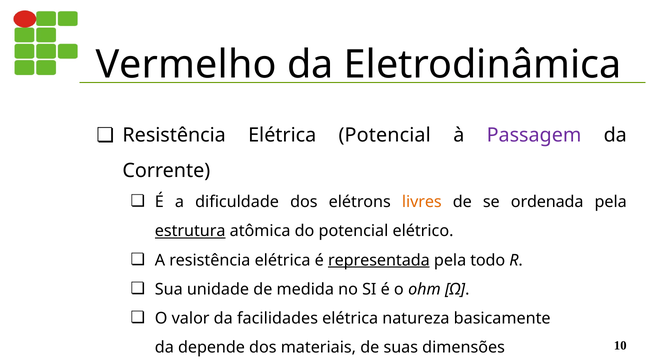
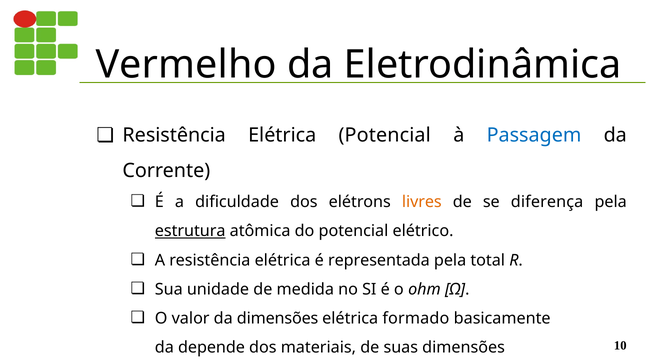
Passagem colour: purple -> blue (534, 135)
ordenada: ordenada -> diferença (547, 202)
representada underline: present -> none (379, 260)
todo: todo -> total (488, 260)
da facilidades: facilidades -> dimensões (278, 318)
natureza: natureza -> formado (416, 318)
